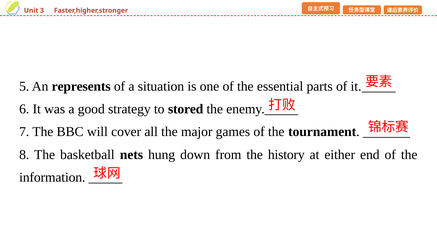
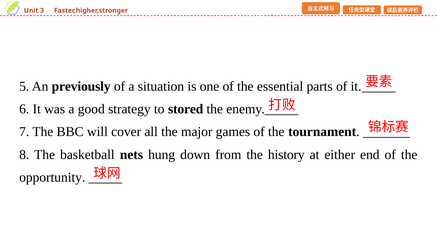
represents: represents -> previously (81, 86)
information: information -> opportunity (52, 177)
